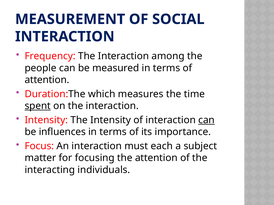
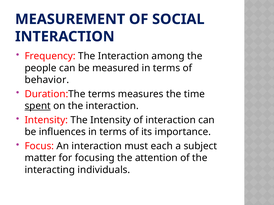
attention: attention -> behavior (47, 80)
Duration:The which: which -> terms (102, 94)
can underline: present -> none (207, 120)
